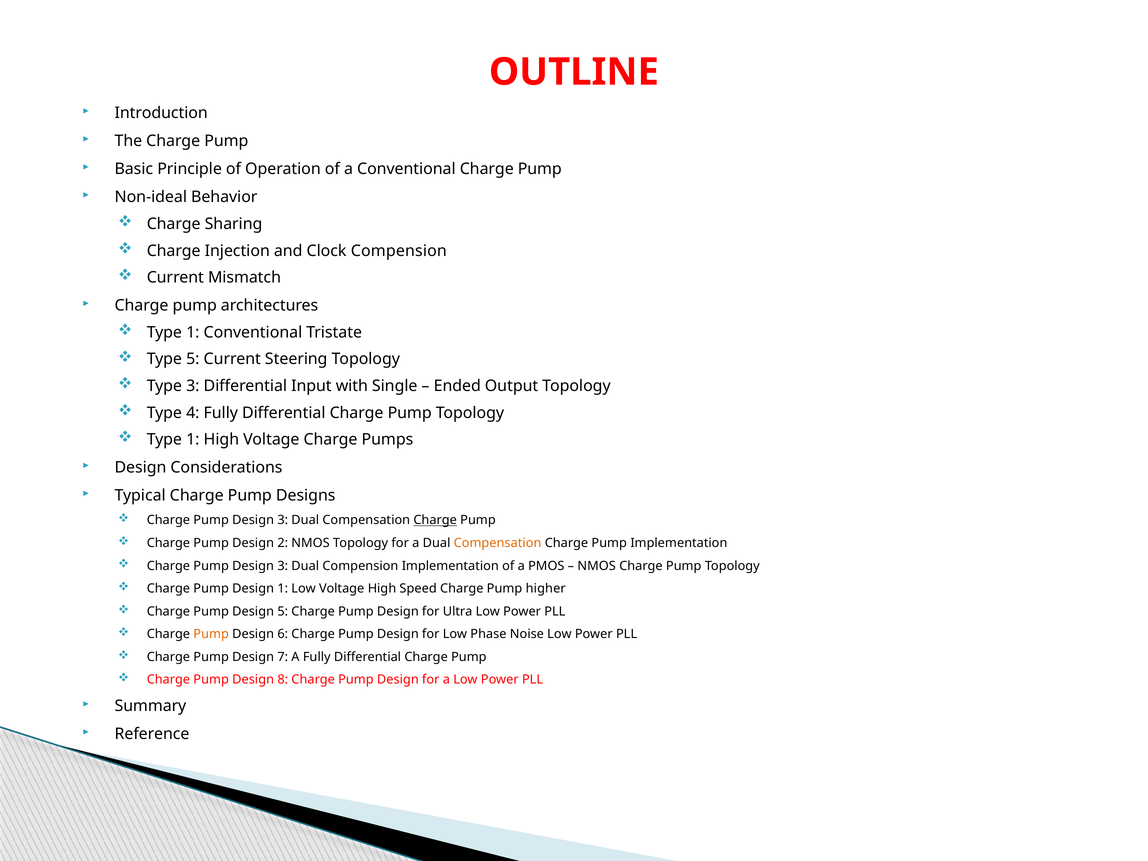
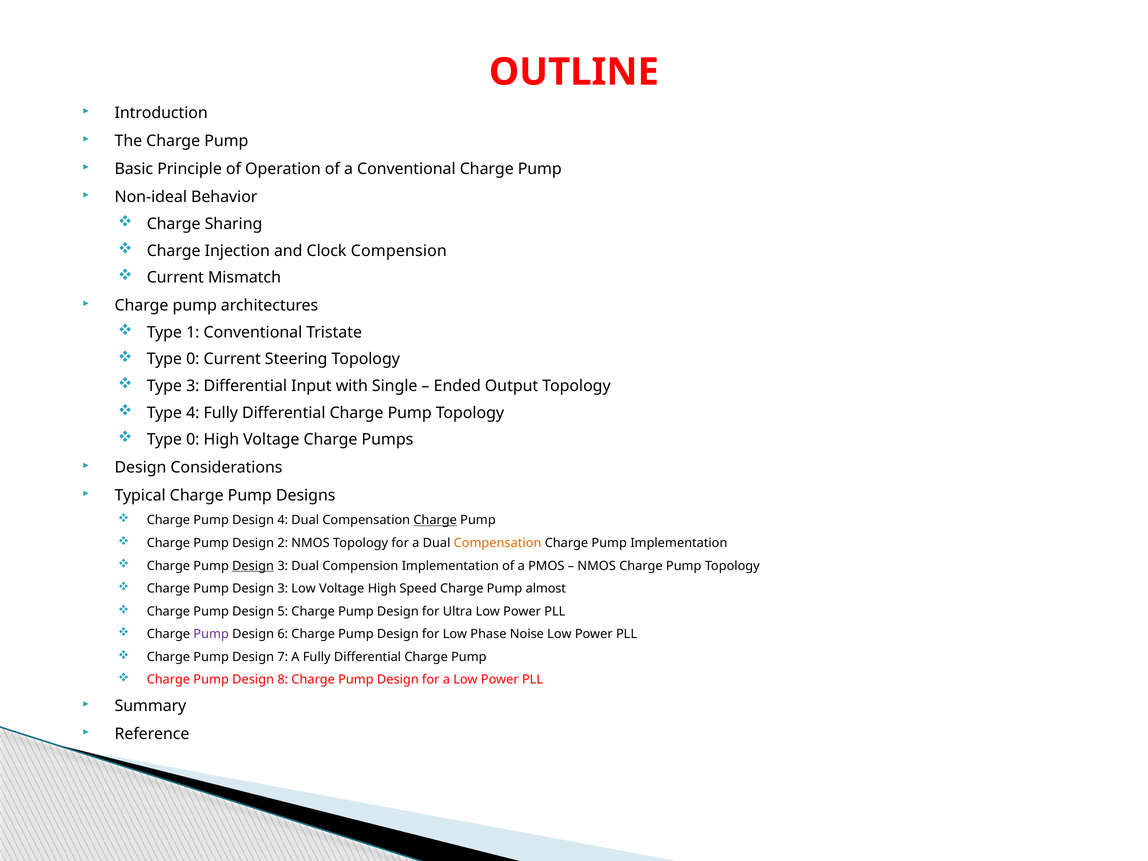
5: 5 -> 0 (193, 359)
1: 1 -> 0 (193, 440)
3: 3 -> 4 (283, 520)
Design underline: none -> present (253, 566)
1: 1 -> 3 (283, 589)
higher: higher -> almost (546, 589)
Pump colour: orange -> purple (211, 634)
